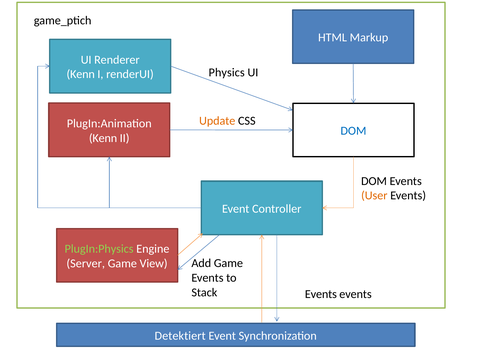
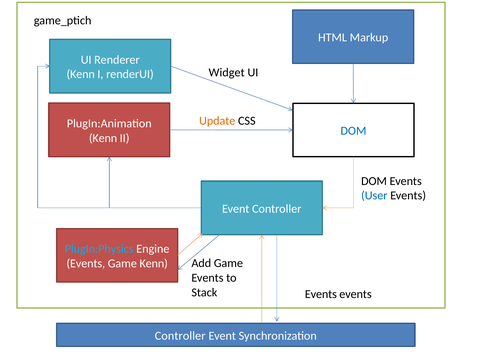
Physics: Physics -> Widget (227, 72)
User colour: orange -> blue (374, 195)
PlugIn:Physics colour: light green -> light blue (99, 249)
Server: Server -> Events (86, 263)
Game View: View -> Kenn (154, 263)
Detektiert: Detektiert -> Controller (180, 335)
